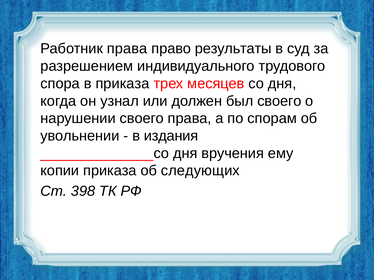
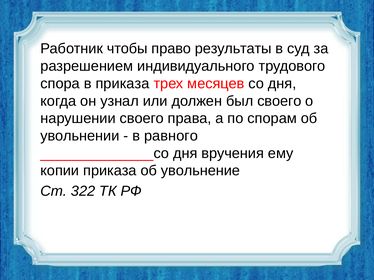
Работник права: права -> чтобы (127, 49)
издания: издания -> равного (171, 136)
следующих: следующих -> увольнение (200, 171)
398: 398 -> 322 (83, 191)
